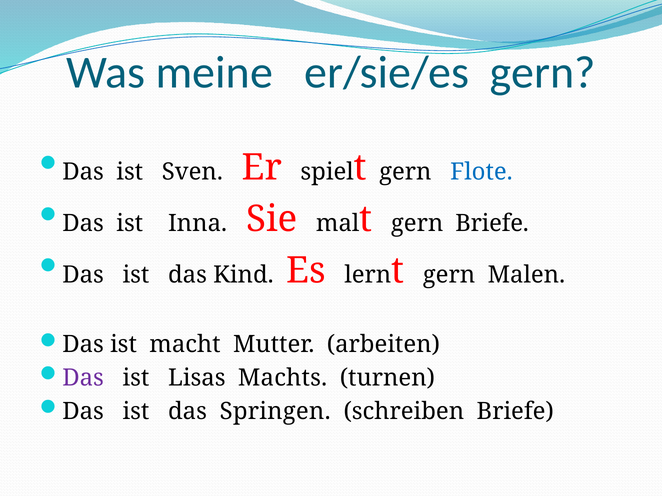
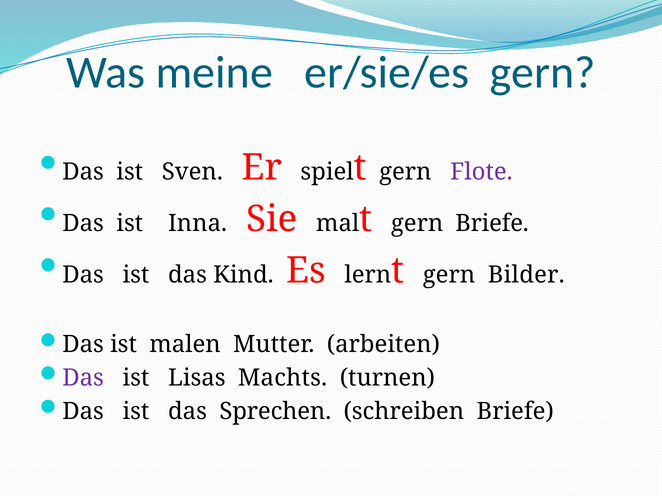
Flote colour: blue -> purple (481, 172)
Malen: Malen -> Bilder (526, 275)
macht: macht -> malen (185, 345)
Springen: Springen -> Sprechen (275, 412)
